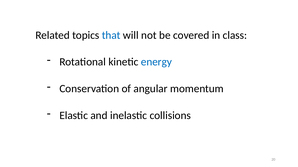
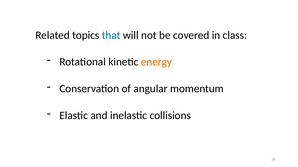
energy colour: blue -> orange (156, 62)
